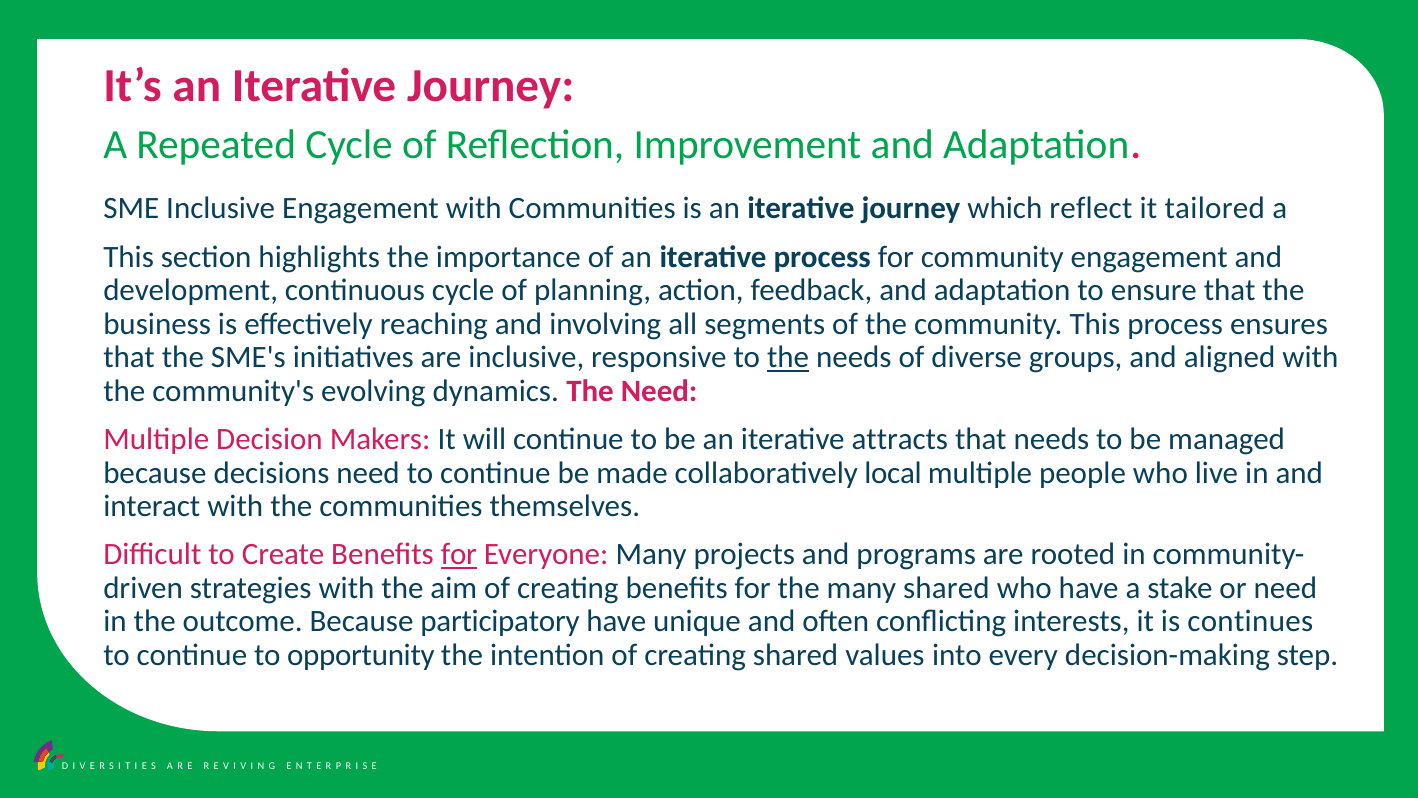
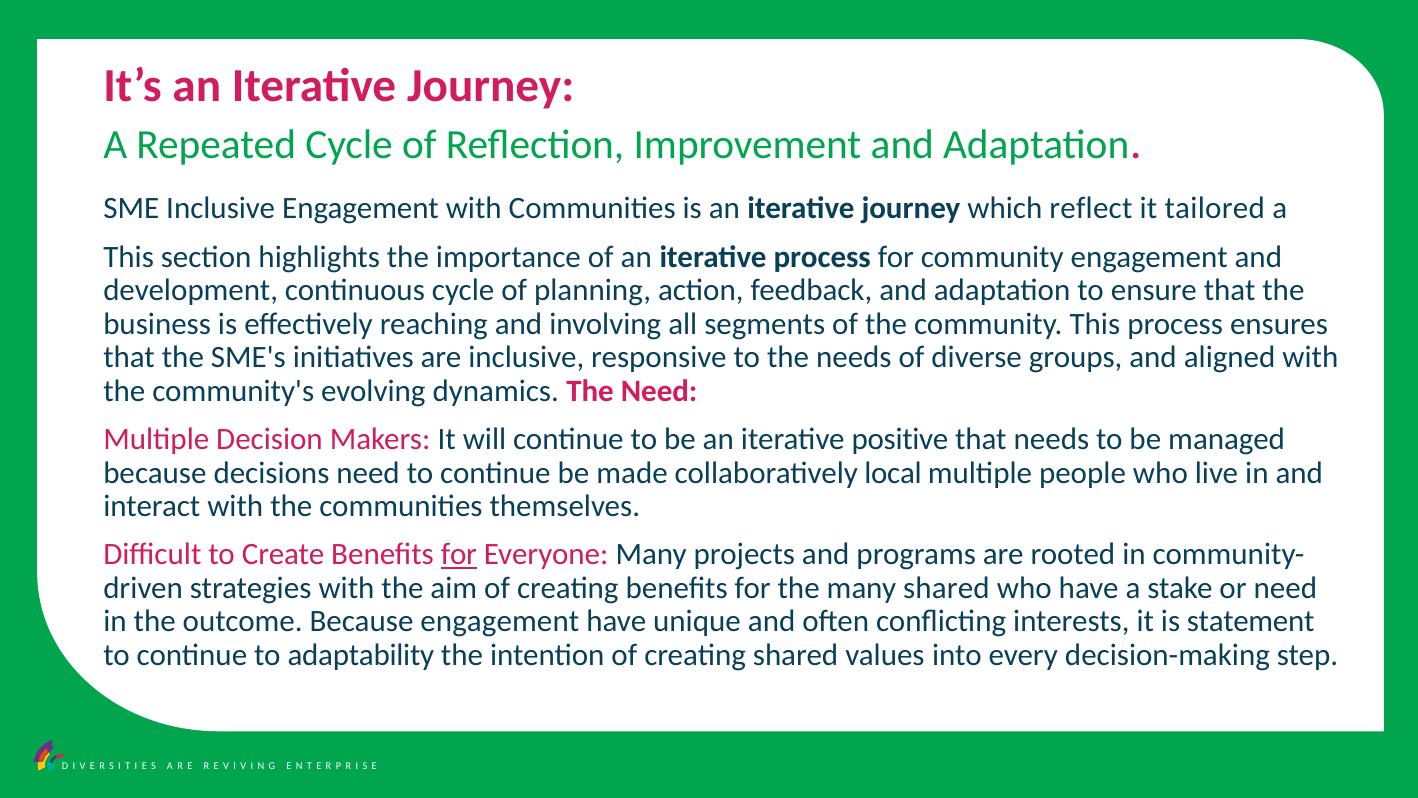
the underline: present -> none (788, 357)
attracts: attracts -> positive (900, 439)
Because participatory: participatory -> engagement (500, 621)
continues: continues -> statement (1251, 621)
opportunity: opportunity -> adaptability (361, 655)
